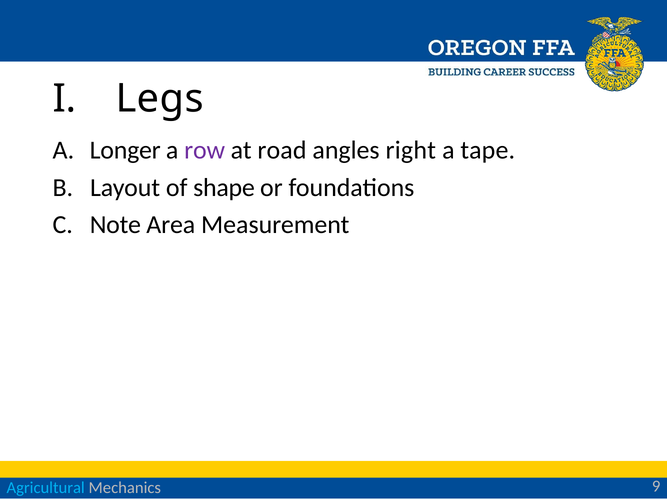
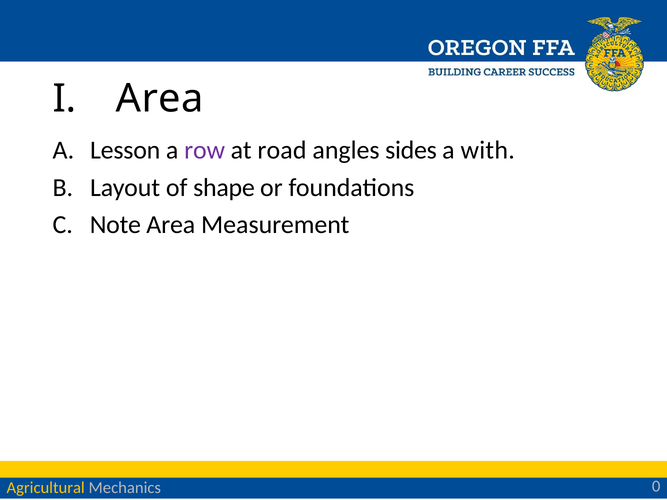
Legs: Legs -> Area (160, 99)
Longer: Longer -> Lesson (125, 150)
right: right -> sides (411, 150)
tape: tape -> with (488, 150)
Agricultural colour: light blue -> yellow (46, 488)
9: 9 -> 0 (656, 487)
